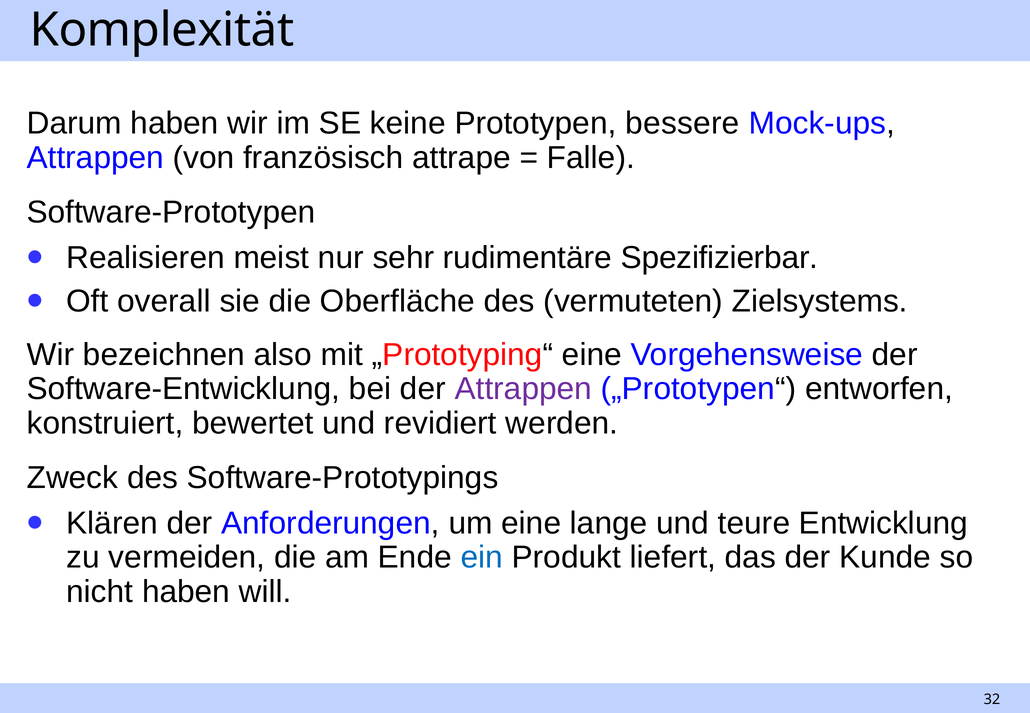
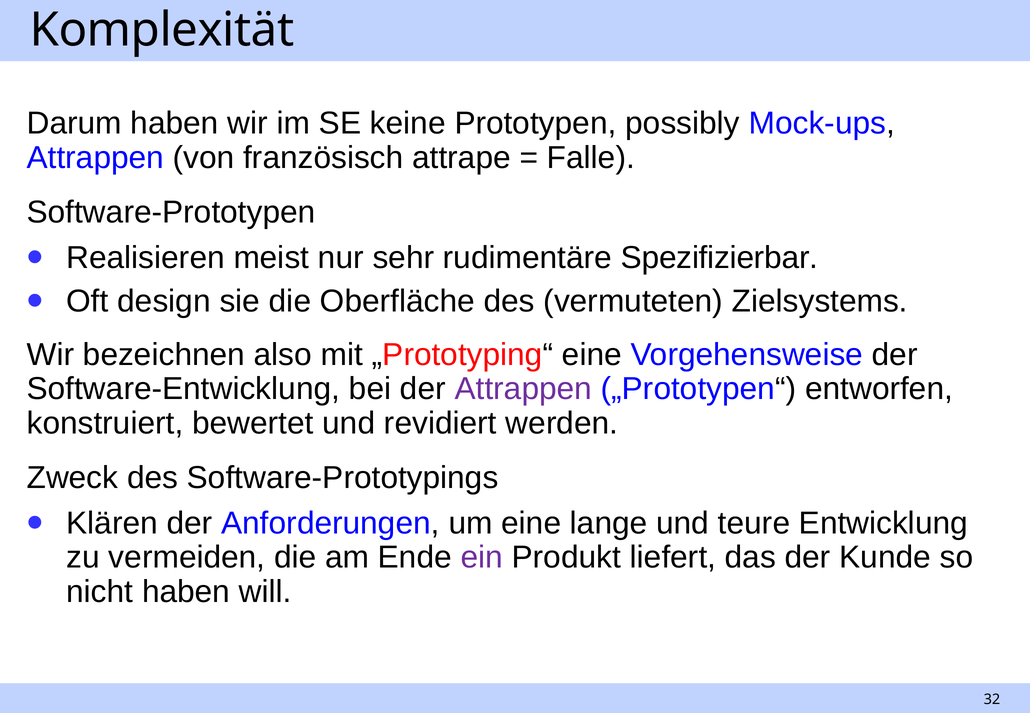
bessere: bessere -> possibly (683, 124)
overall: overall -> design (164, 302)
ein colour: blue -> purple (482, 558)
